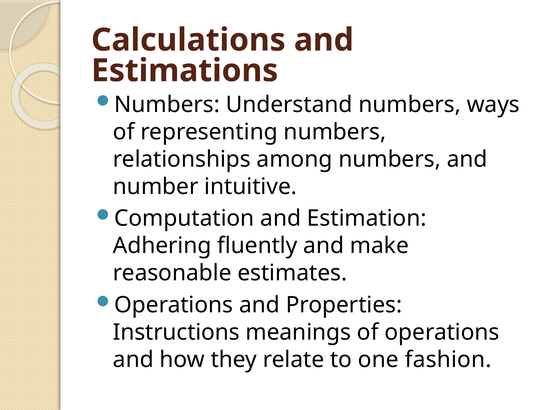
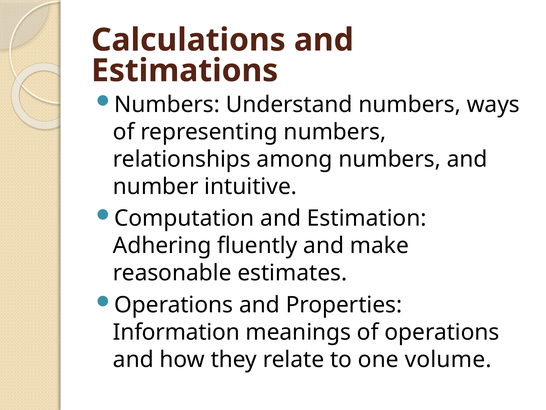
Instructions: Instructions -> Information (176, 332)
fashion: fashion -> volume (448, 359)
